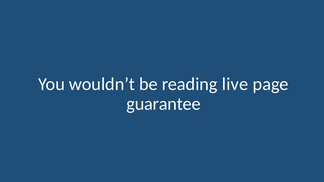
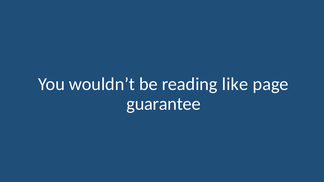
live: live -> like (235, 84)
